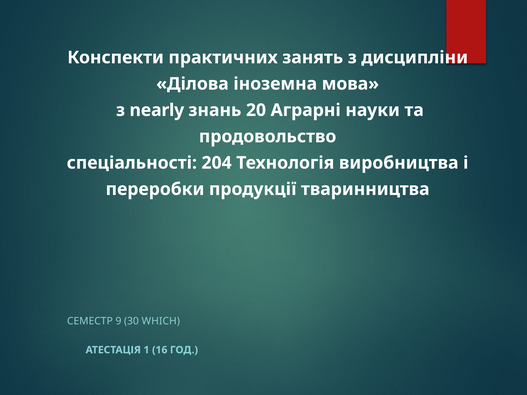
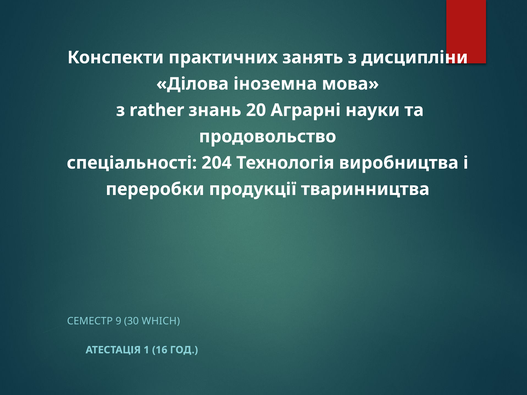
nearly: nearly -> rather (157, 110)
